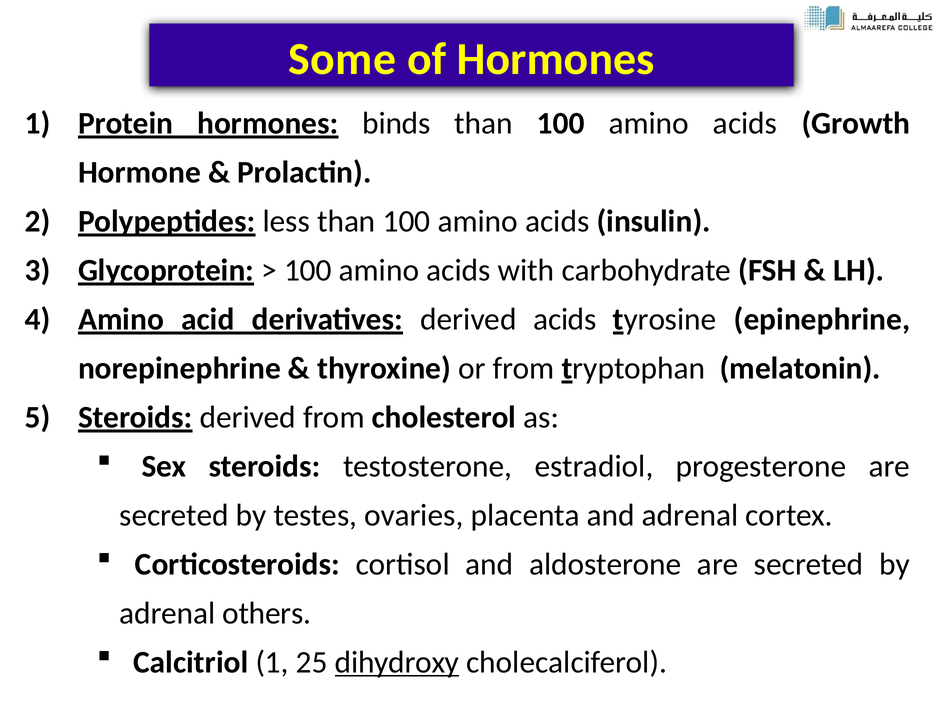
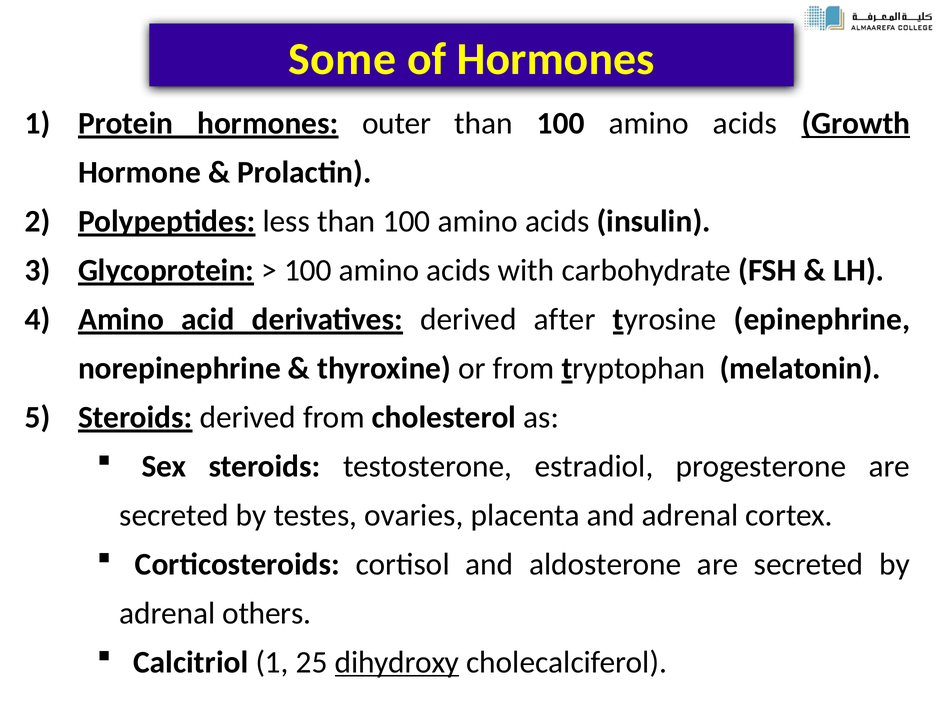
binds: binds -> outer (397, 123)
Growth underline: none -> present (856, 123)
derived acids: acids -> after (565, 319)
